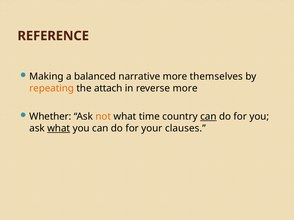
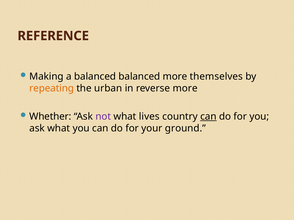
balanced narrative: narrative -> balanced (139, 77)
attach: attach -> urban (108, 88)
not colour: orange -> purple (103, 117)
time: time -> lives (149, 117)
what underline: present -> none (59, 129)
clauses: clauses -> ground (185, 129)
